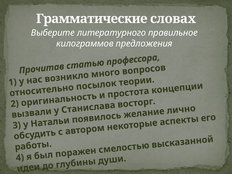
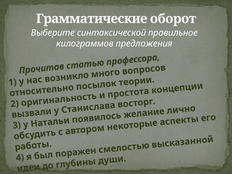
словах: словах -> оборот (173, 19)
литературного: литературного -> синтаксической (112, 33)
